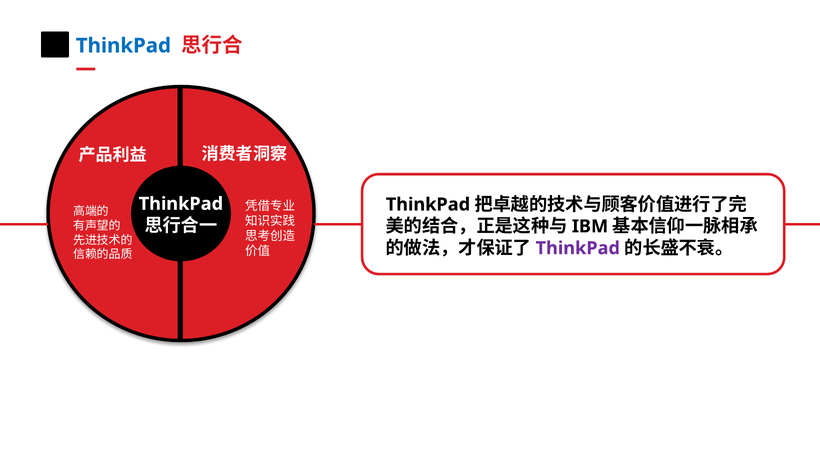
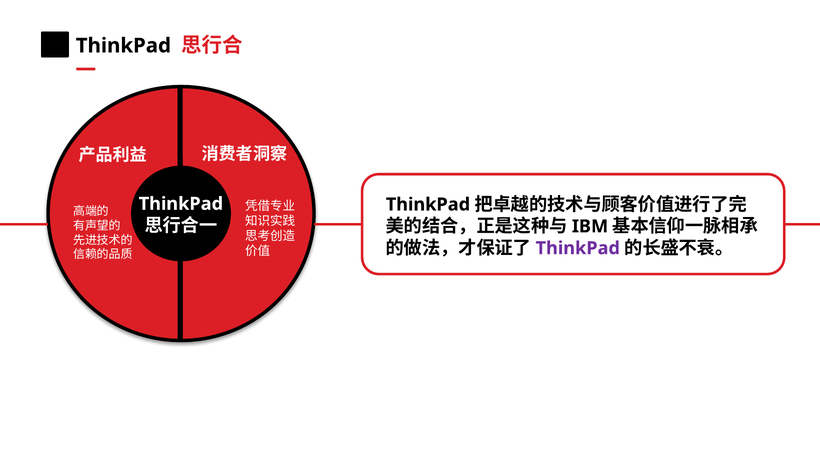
ThinkPad colour: blue -> black (123, 46)
